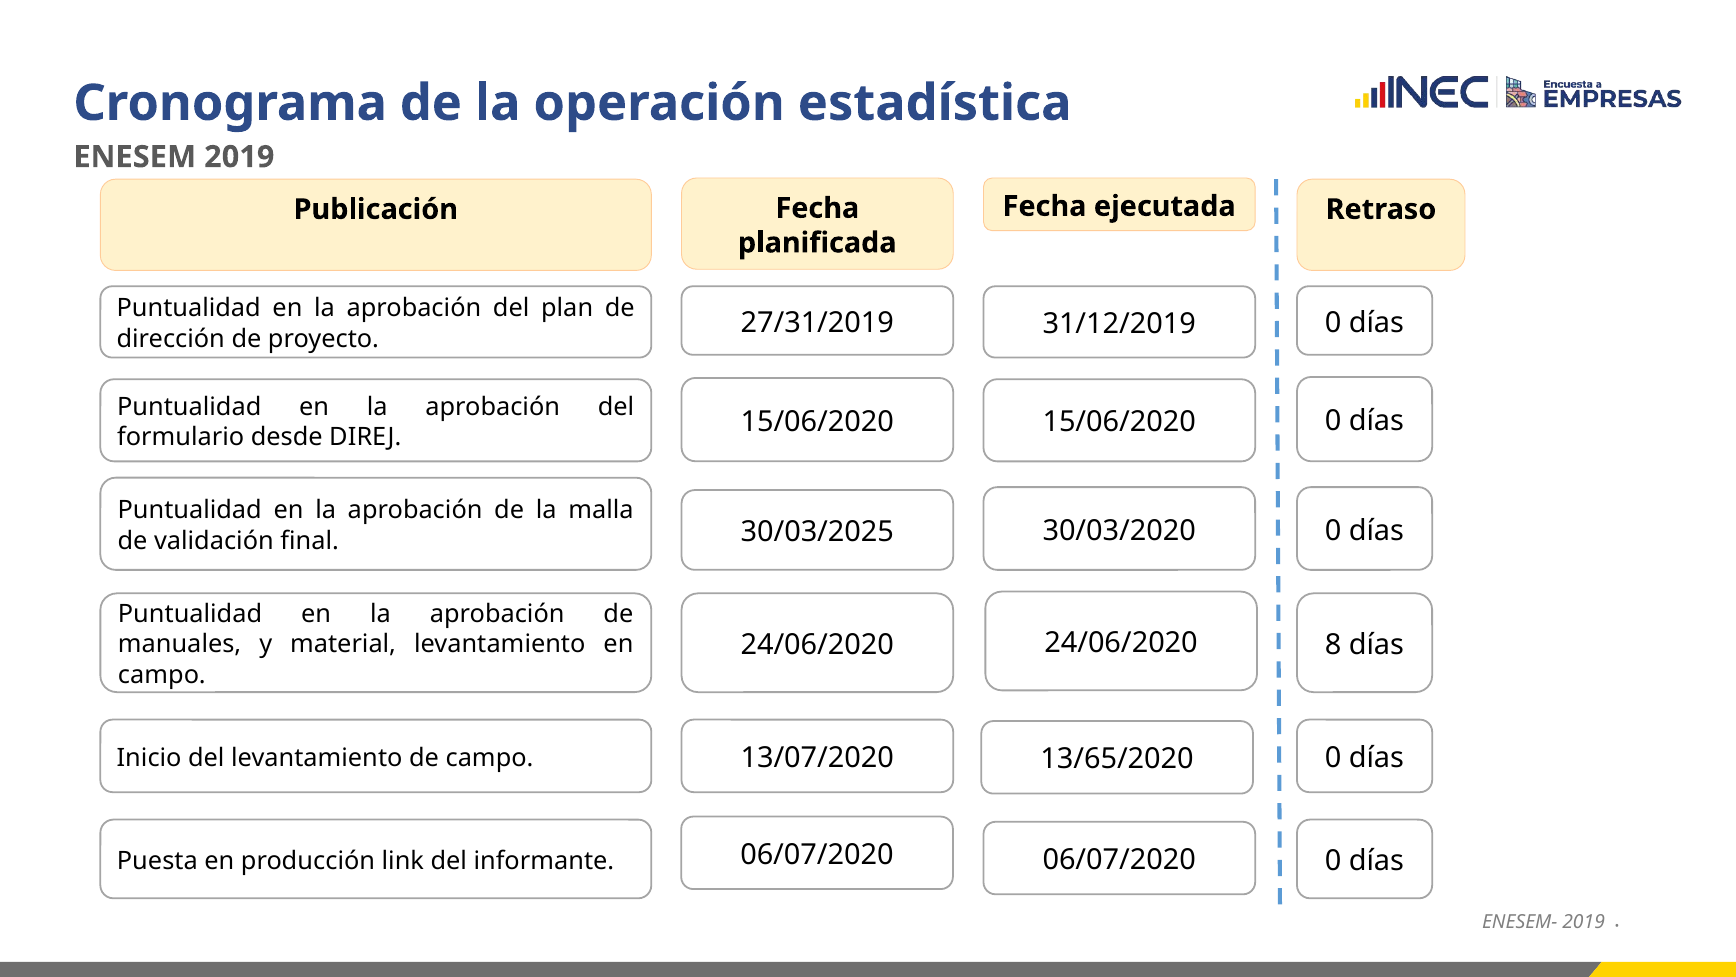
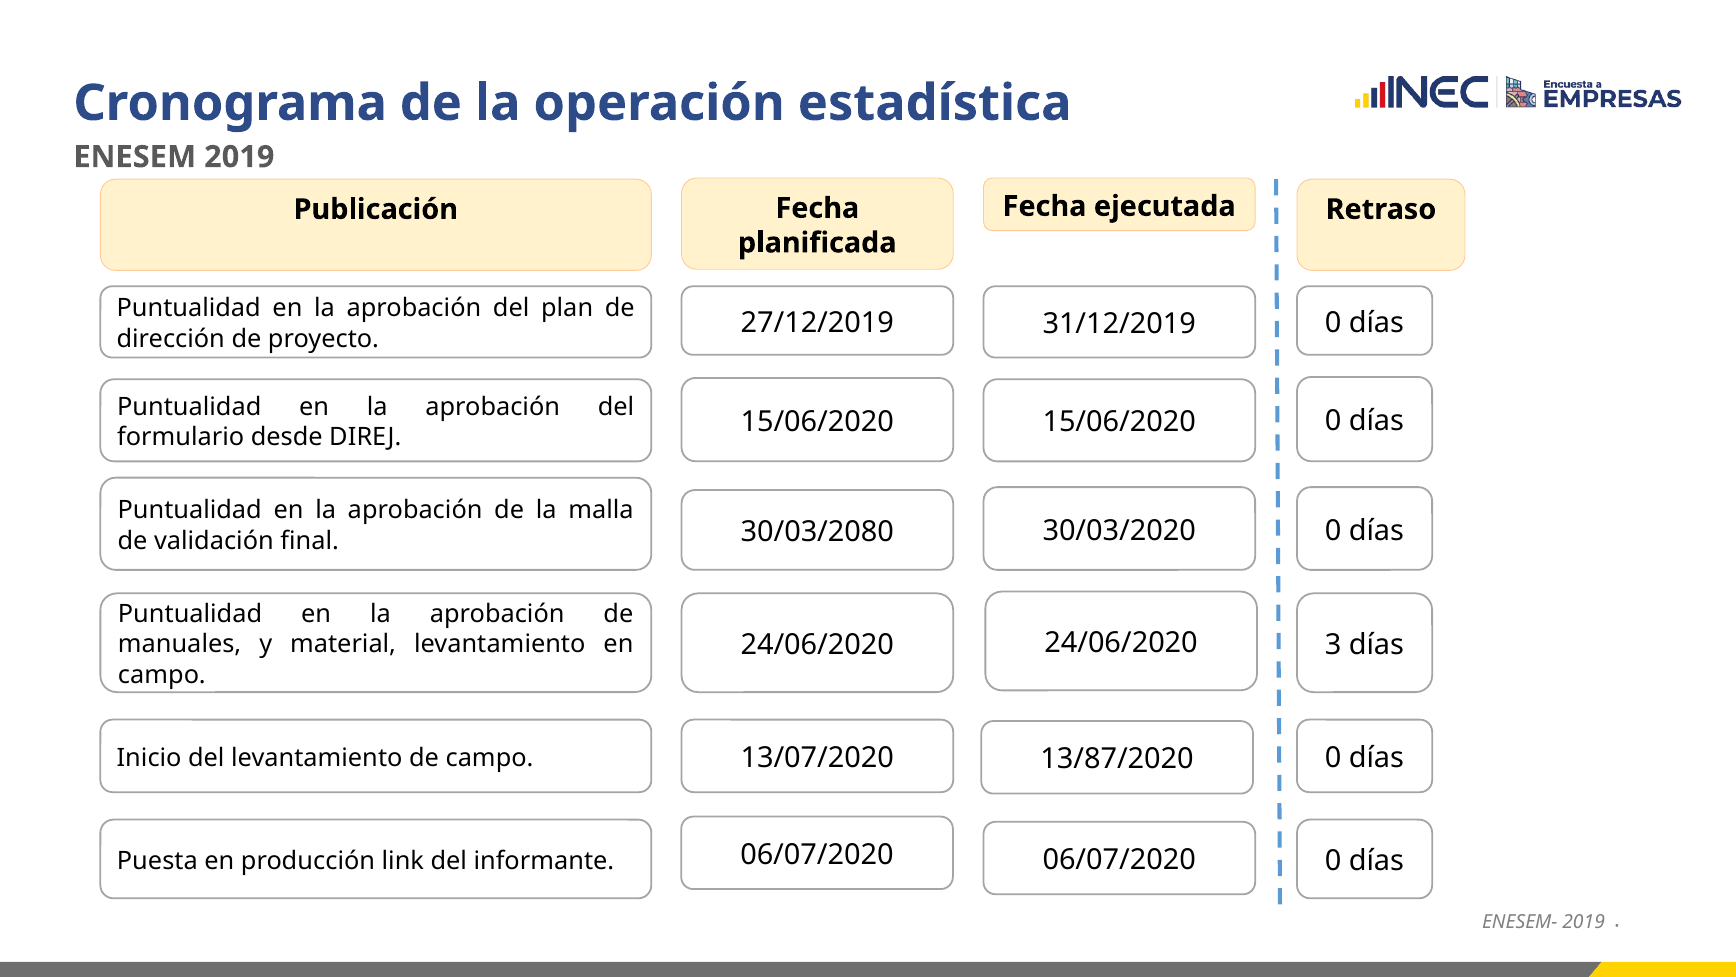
27/31/2019: 27/31/2019 -> 27/12/2019 (817, 322)
30/03/2025: 30/03/2025 -> 30/03/2080 (817, 532)
8: 8 -> 3 (1333, 644)
13/65/2020: 13/65/2020 -> 13/87/2020 (1117, 759)
